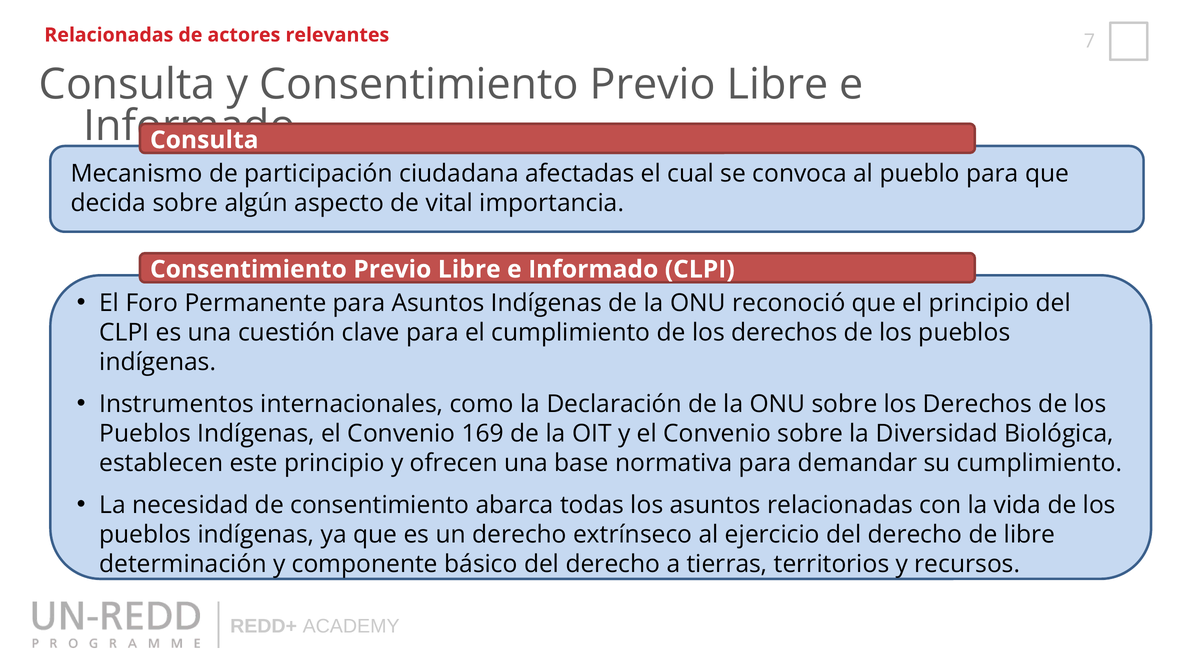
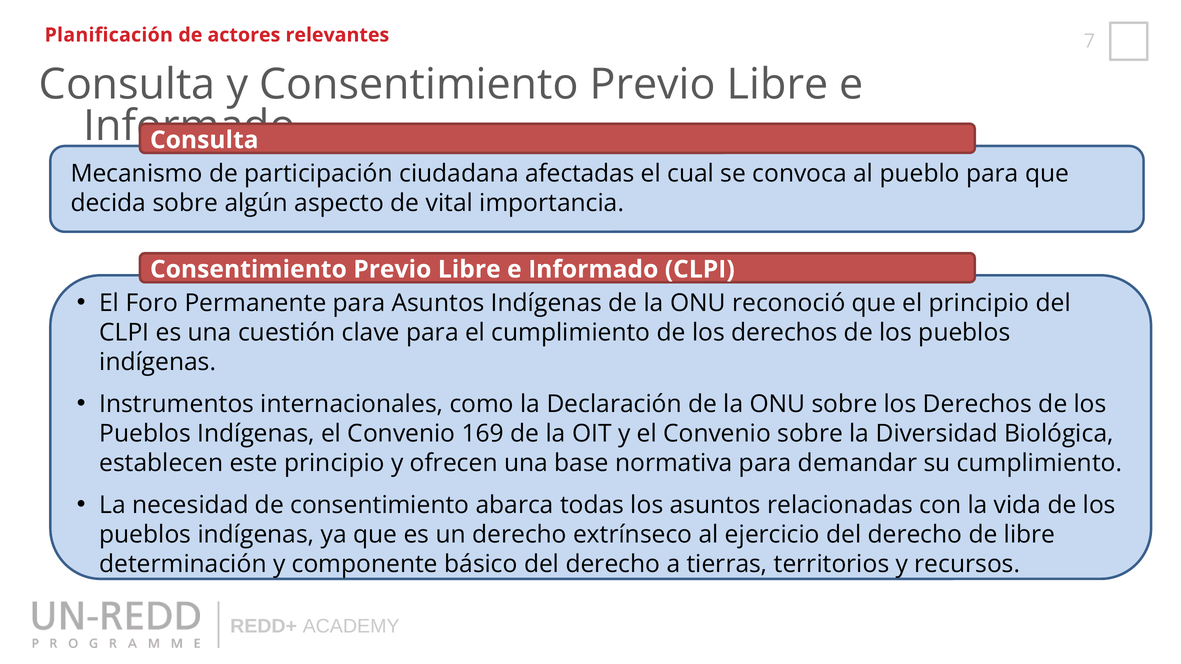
Relacionadas: Relacionadas -> Planificación (109, 35)
